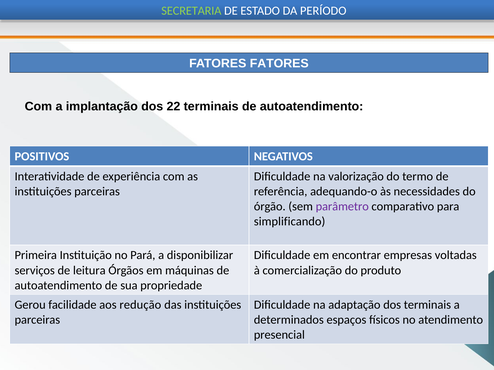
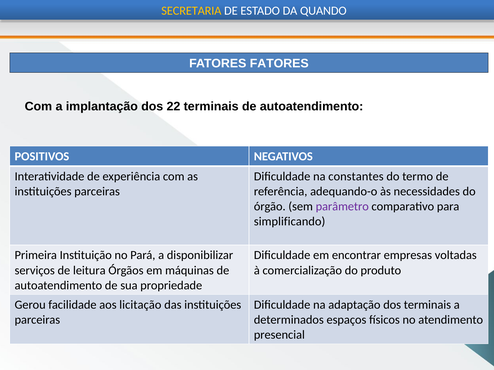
SECRETARIA colour: light green -> yellow (191, 11)
PERÍODO: PERÍODO -> QUANDO (323, 11)
valorização: valorização -> constantes (356, 177)
redução: redução -> licitação (140, 305)
